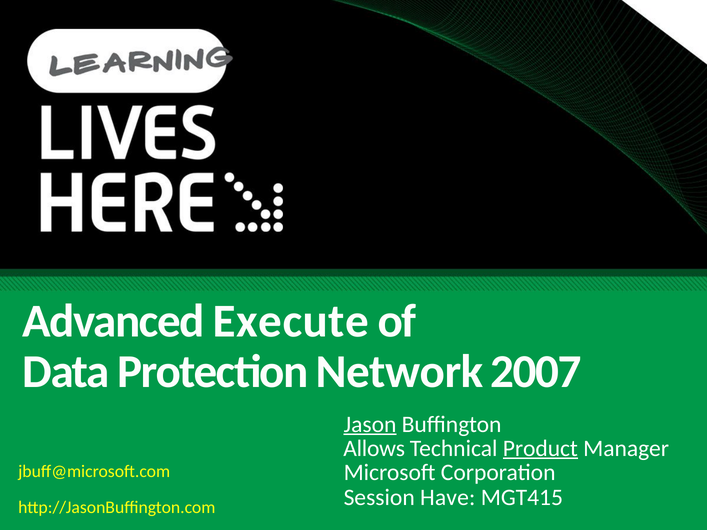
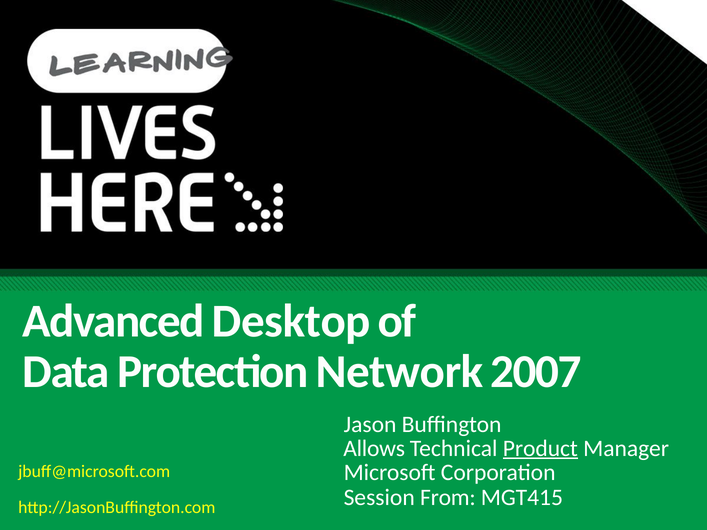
Execute: Execute -> Desktop (291, 321)
Jason underline: present -> none (370, 424)
Have: Have -> From (448, 498)
